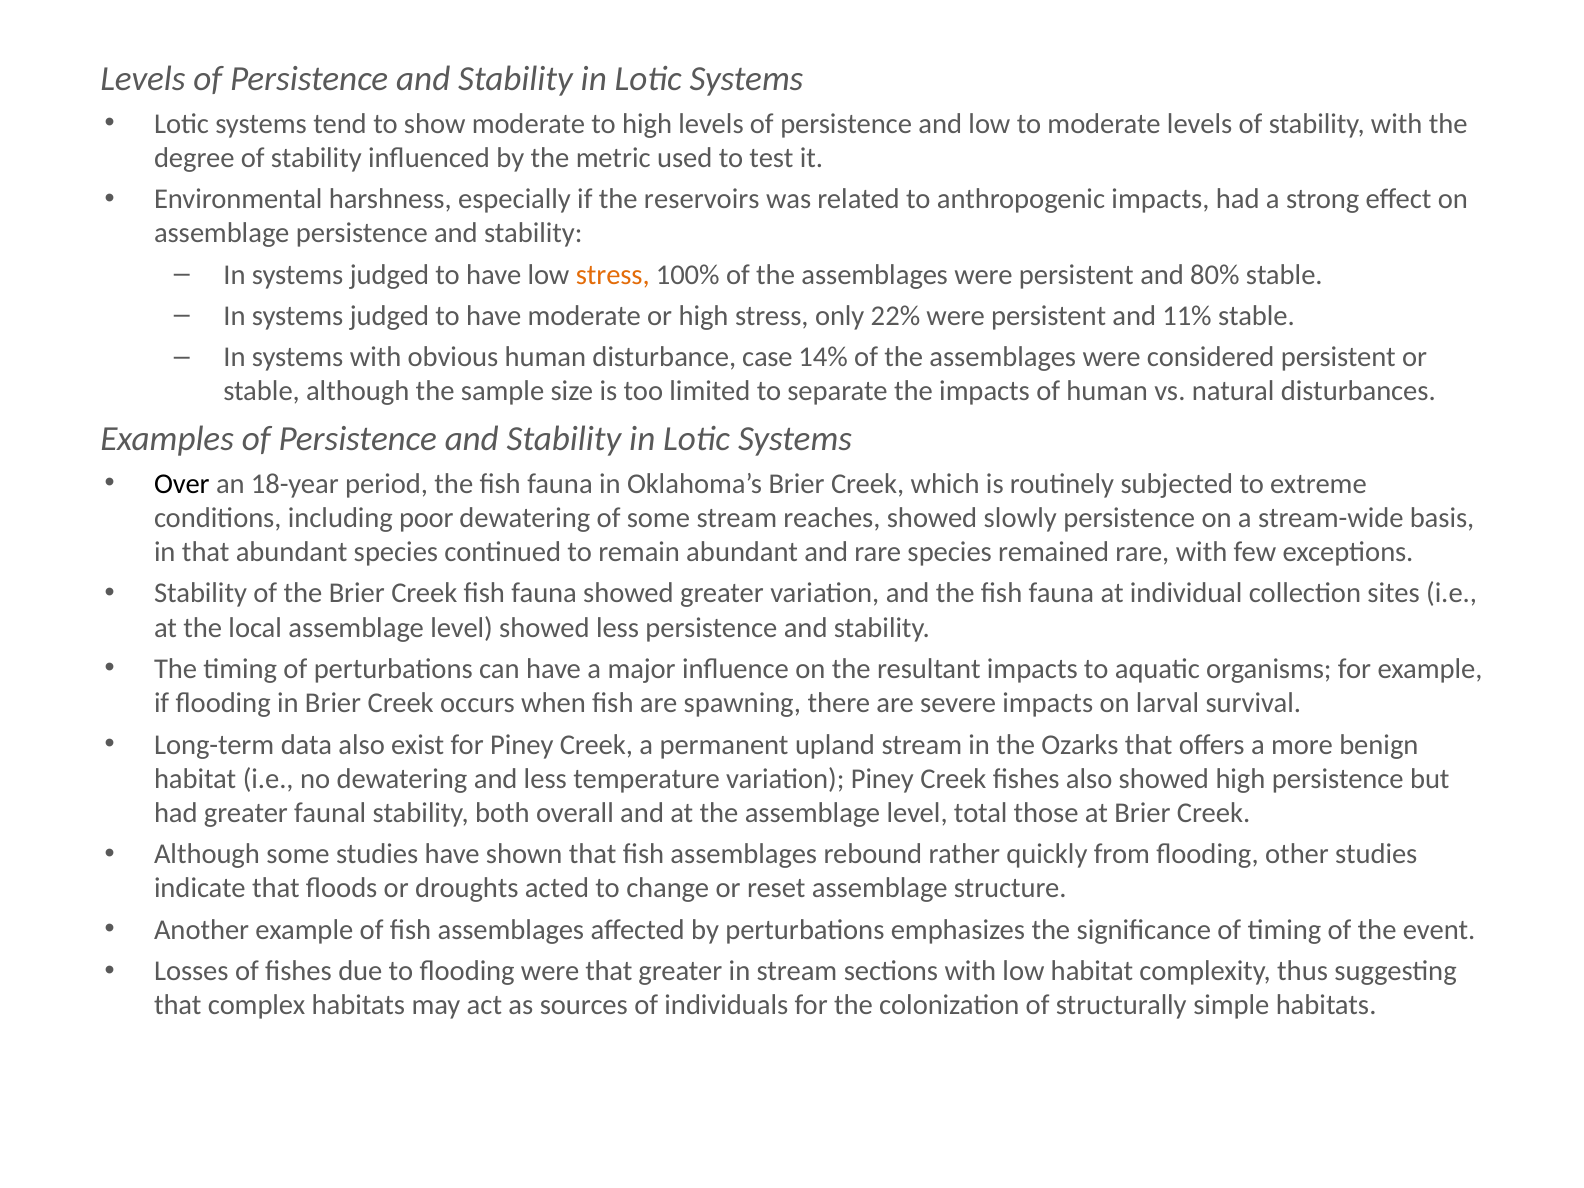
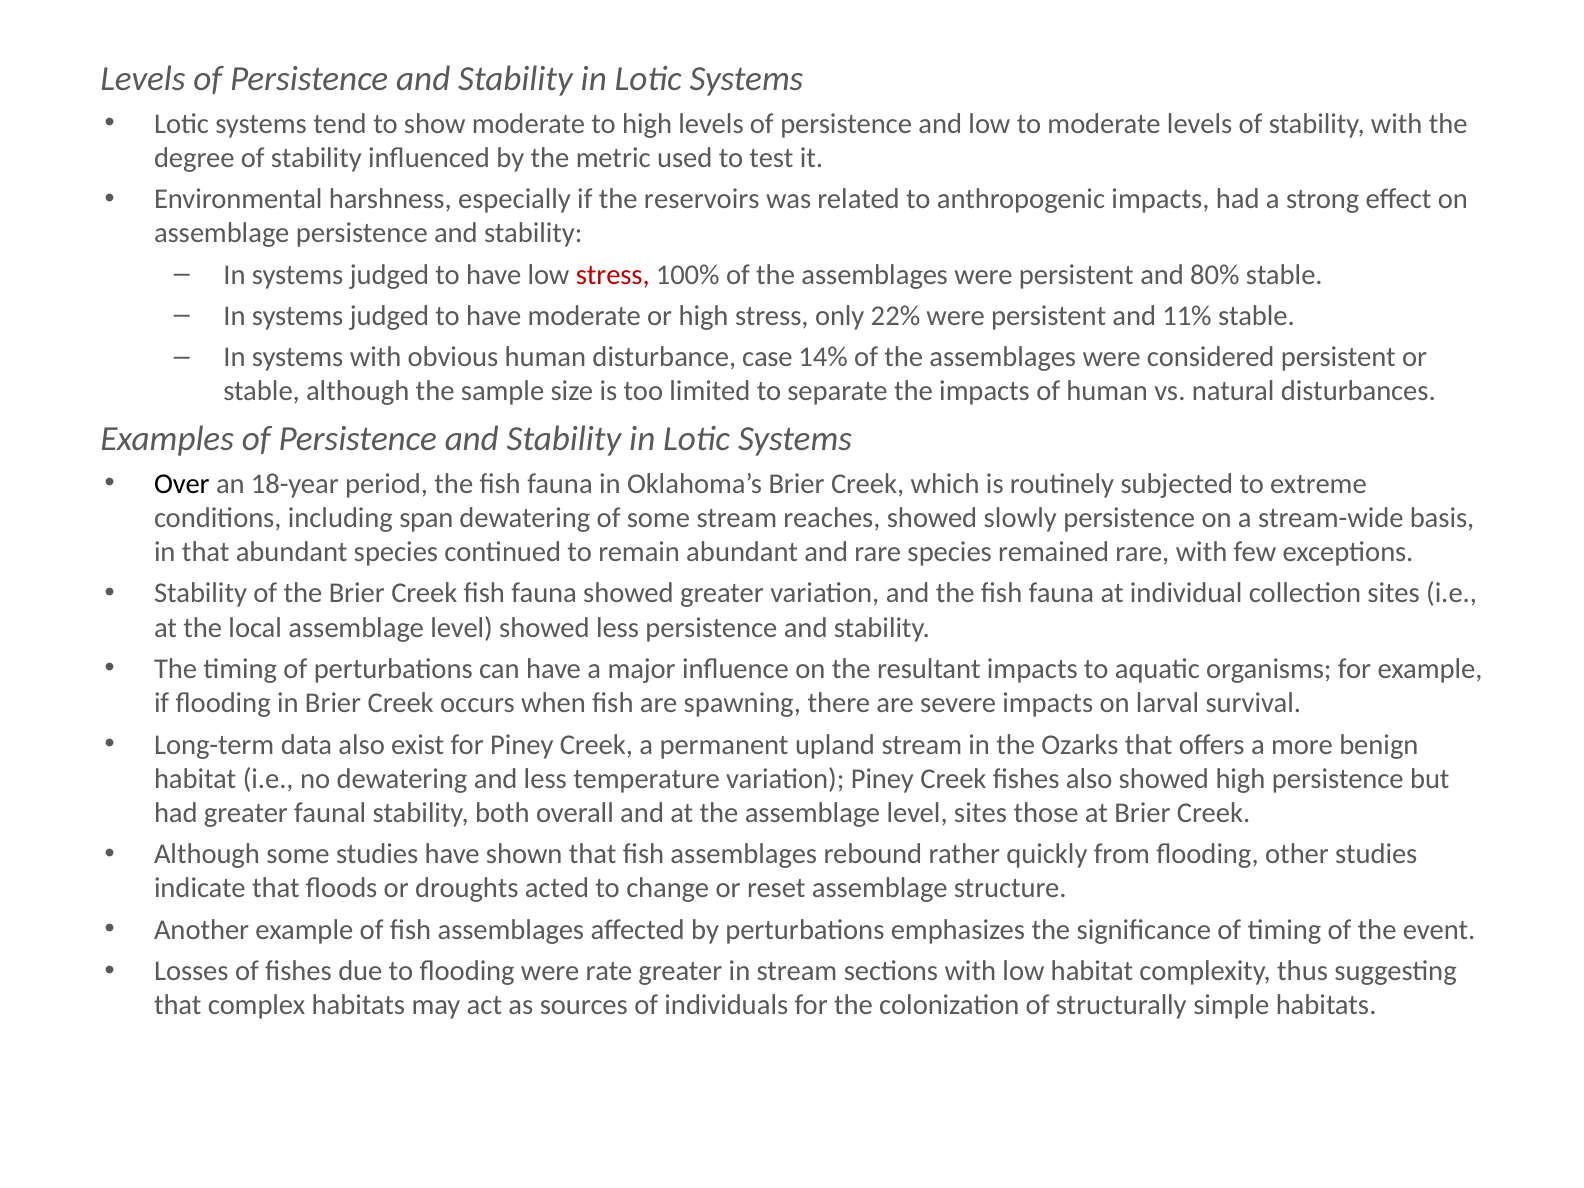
stress colour: orange -> red (613, 275)
poor: poor -> span (426, 518)
level total: total -> sites (981, 813)
were that: that -> rate (609, 971)
